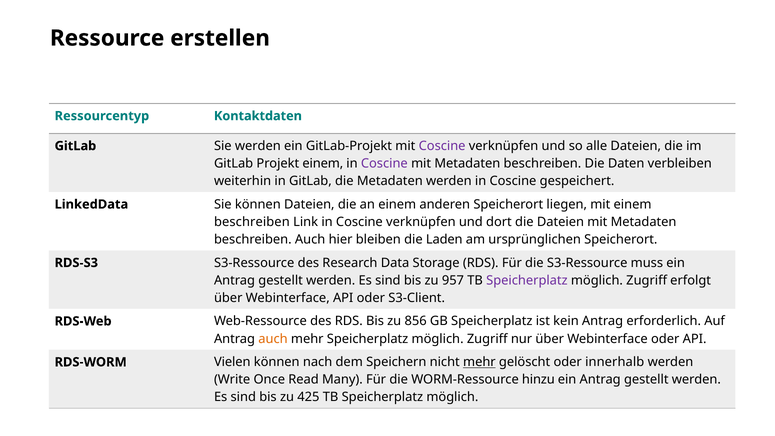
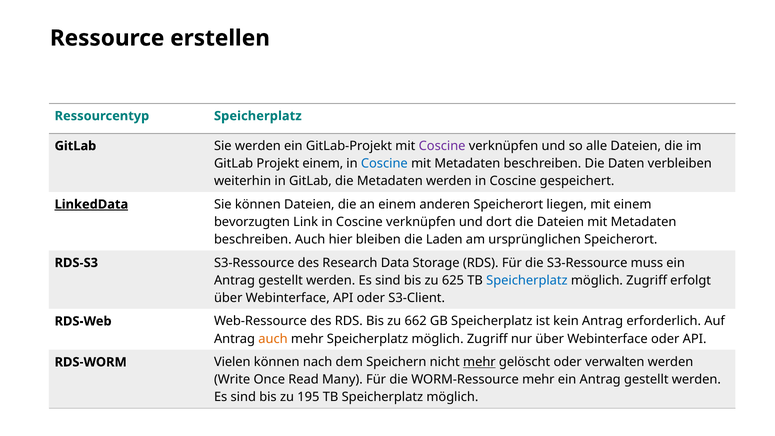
Ressourcentyp Kontaktdaten: Kontaktdaten -> Speicherplatz (258, 116)
Coscine colour: purple -> blue (384, 163)
LinkedData underline: none -> present (91, 204)
beschreiben: beschreiben -> bevorzugten (252, 222)
957: 957 -> 625 (453, 280)
Speicherplatz colour: purple -> blue (527, 280)
856: 856 -> 662 (416, 321)
innerhalb: innerhalb -> verwalten (615, 362)
WORM-Ressource hinzu: hinzu -> mehr (538, 380)
425: 425 -> 195 (308, 397)
